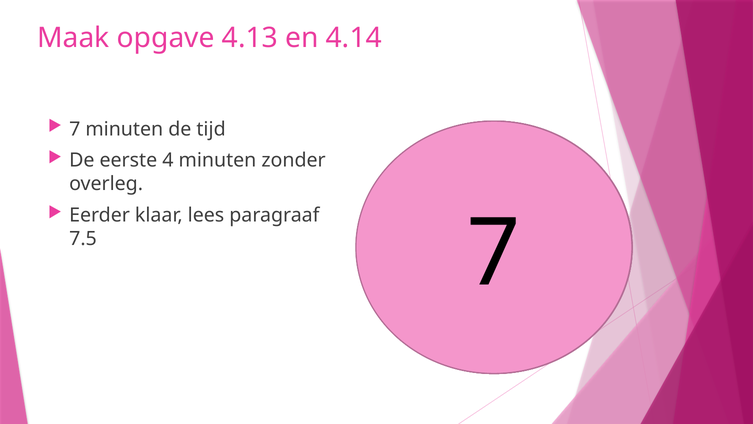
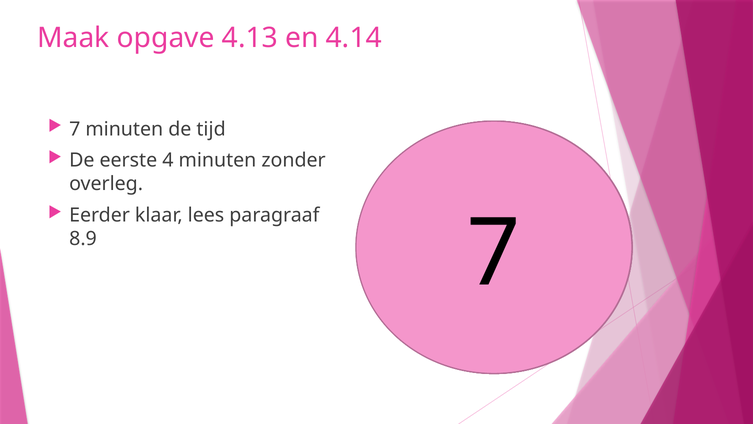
7.5: 7.5 -> 8.9 (83, 239)
